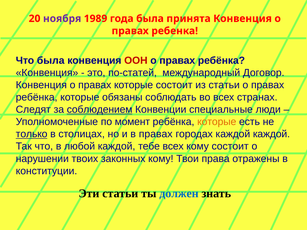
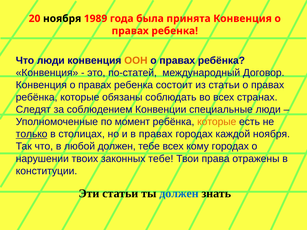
ноября colour: purple -> black (62, 19)
Что была: была -> люди (51, 61)
ООН colour: red -> orange (136, 61)
которые: которые -> ребенка (134, 85)
соблюдением underline: present -> none (100, 110)
каждой каждой: каждой -> ноября (271, 134)
любой каждой: каждой -> должен (117, 147)
кому состоит: состоит -> городах (230, 147)
законных кому: кому -> тебе (161, 159)
